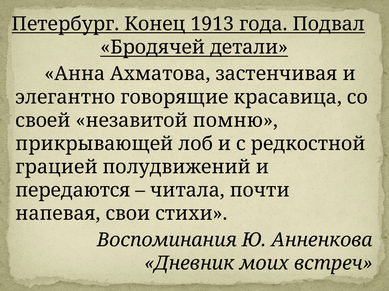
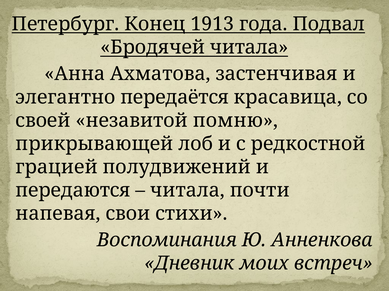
Бродячей детали: детали -> читала (249, 47)
говорящие: говорящие -> передаётся (175, 97)
